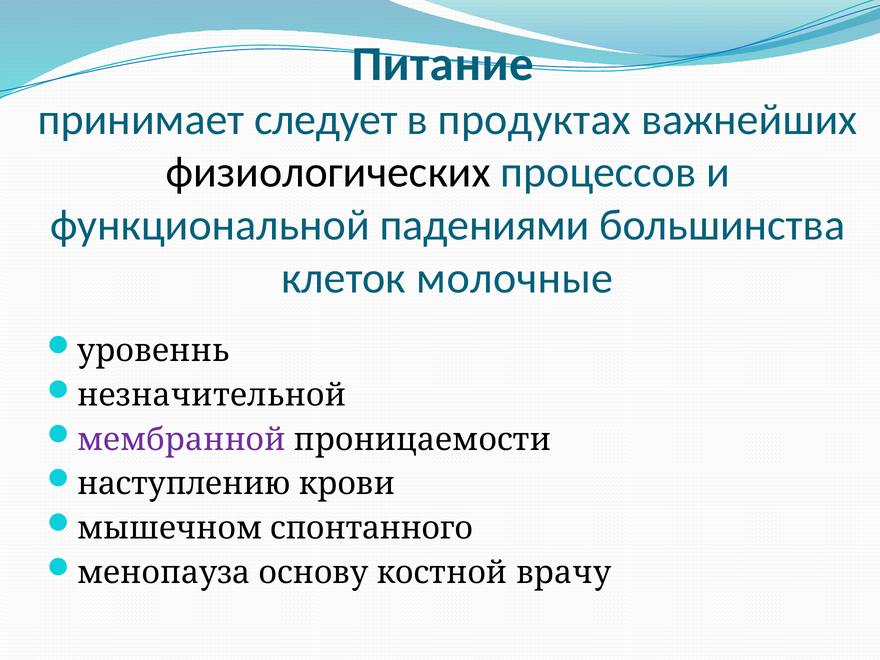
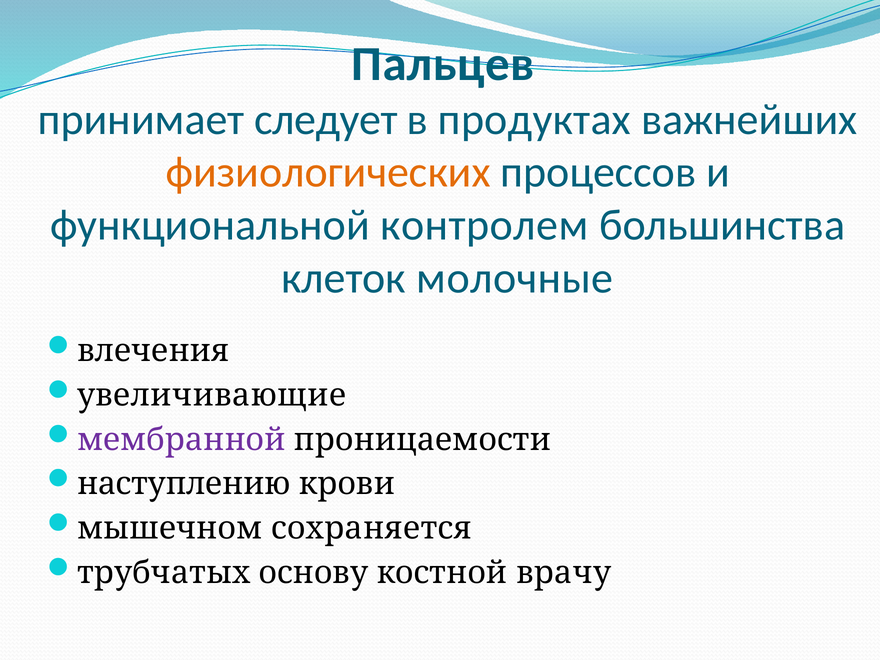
Питание: Питание -> Пальцев (443, 64)
физиологических colour: black -> orange (328, 172)
падениями: падениями -> контролем (484, 225)
уровеннь: уровеннь -> влечения (153, 351)
незначительной: незначительной -> увеличивающие (212, 395)
спонтанного: спонтанного -> сохраняется (371, 528)
менопауза: менопауза -> трубчатых (164, 573)
